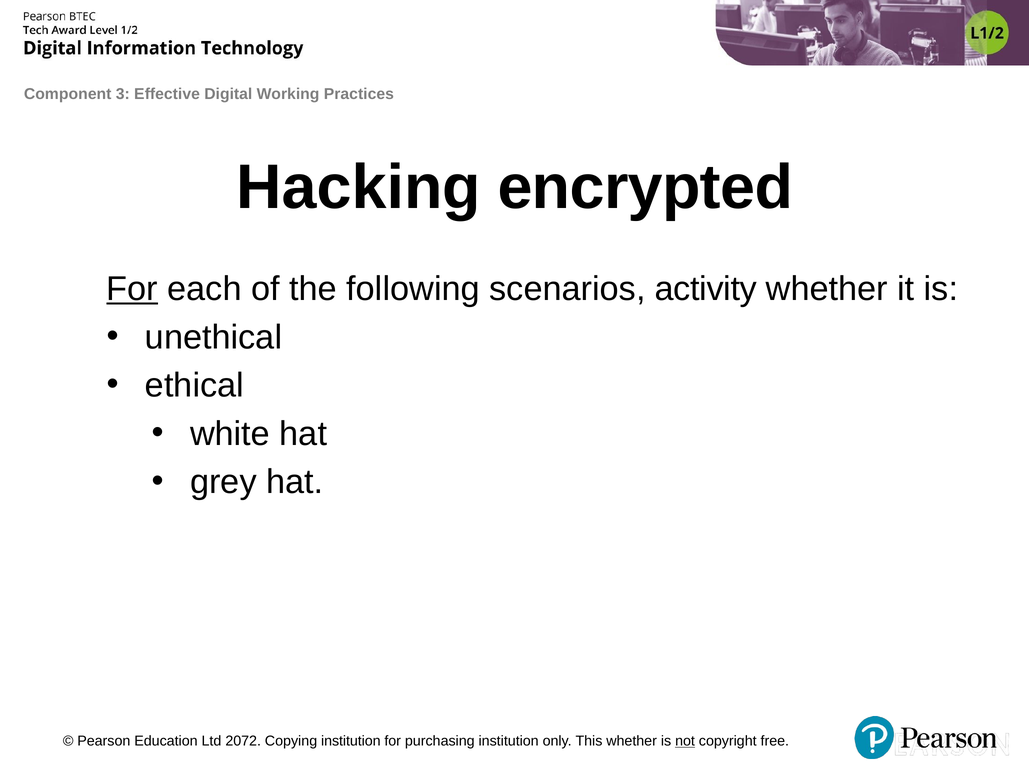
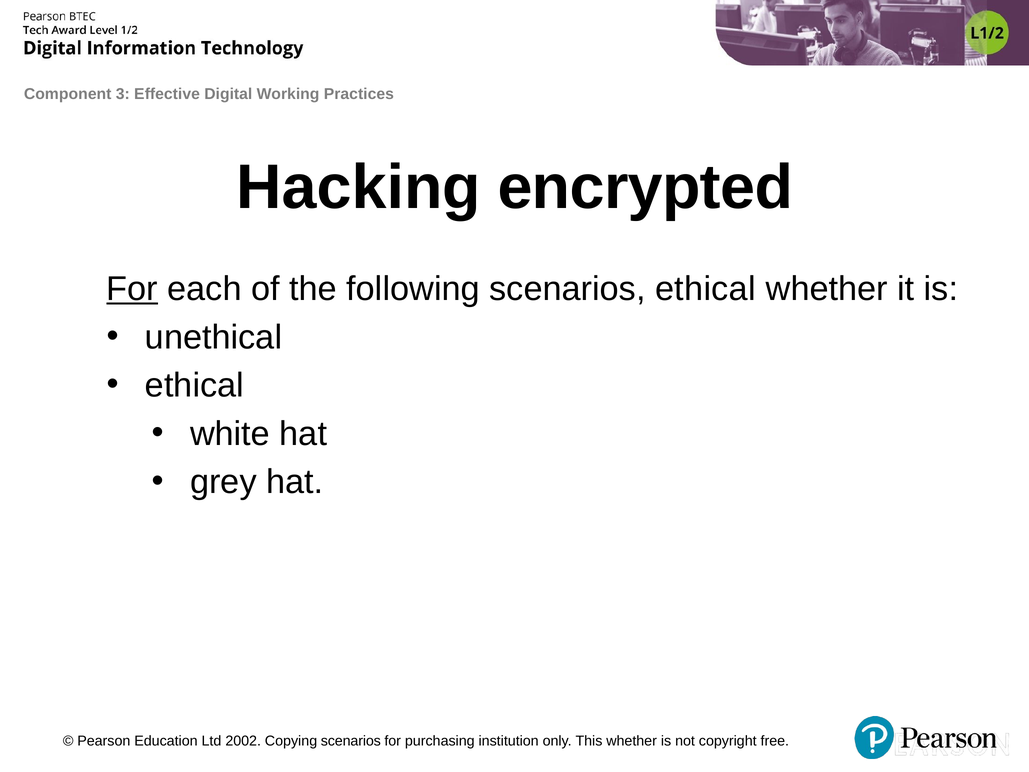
scenarios activity: activity -> ethical (706, 289)
2072: 2072 -> 2002 (243, 741)
Copying institution: institution -> scenarios (351, 741)
not underline: present -> none (685, 741)
